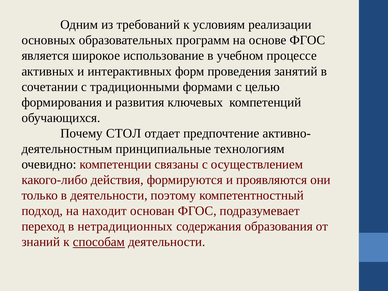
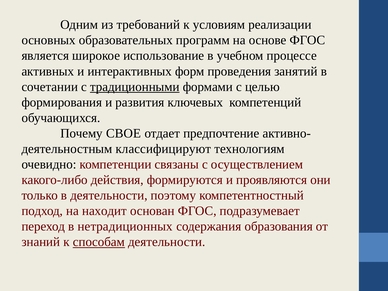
традиционными underline: none -> present (135, 87)
СТОЛ: СТОЛ -> СВОЕ (124, 133)
принципиальные: принципиальные -> классифицируют (163, 149)
